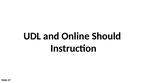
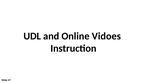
Should: Should -> Vidoes (106, 36)
